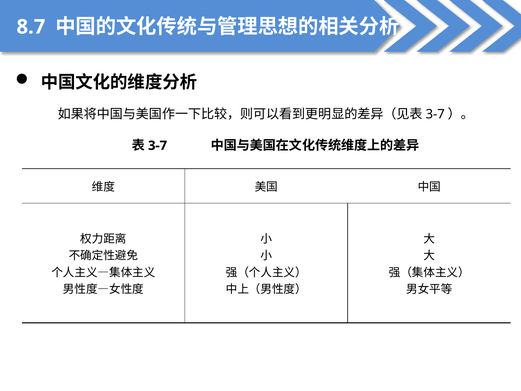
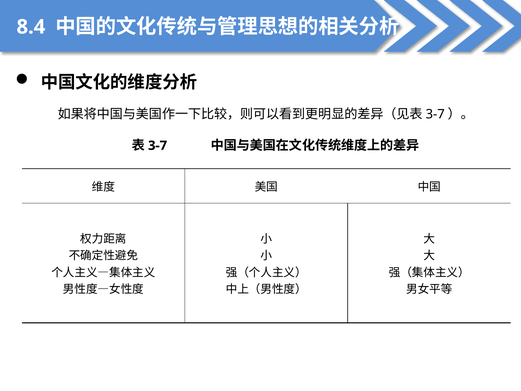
8.7: 8.7 -> 8.4 (31, 27)
